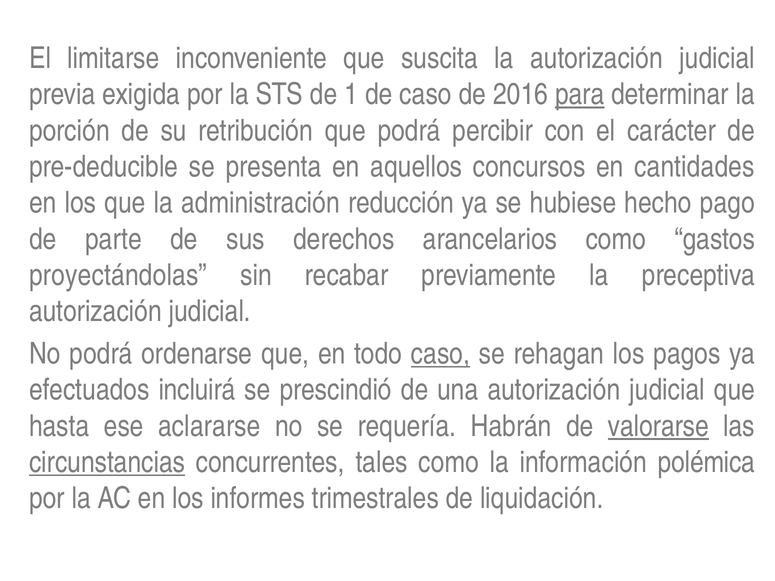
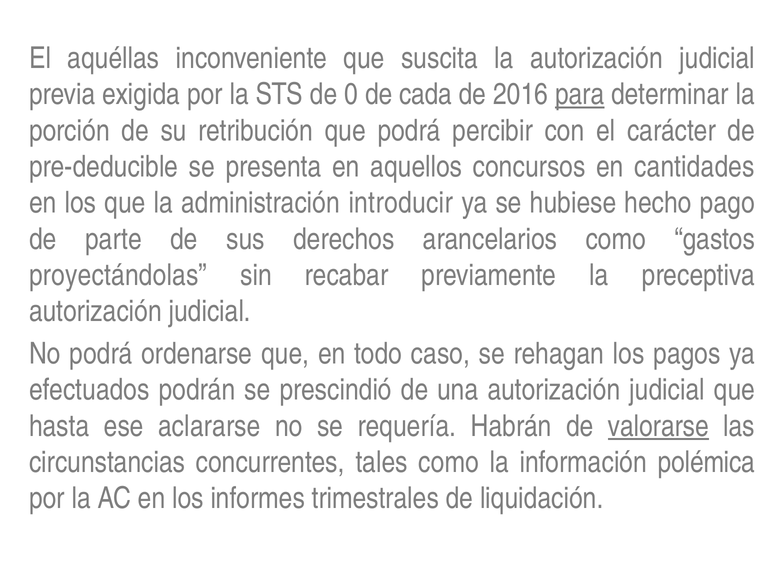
limitarse: limitarse -> aquéllas (113, 58)
1: 1 -> 0 (351, 95)
de caso: caso -> cada (426, 95)
reducción: reducción -> introducir (401, 203)
caso underline: present -> none (440, 354)
incluirá: incluirá -> podrán (197, 390)
circunstancias underline: present -> none (107, 462)
